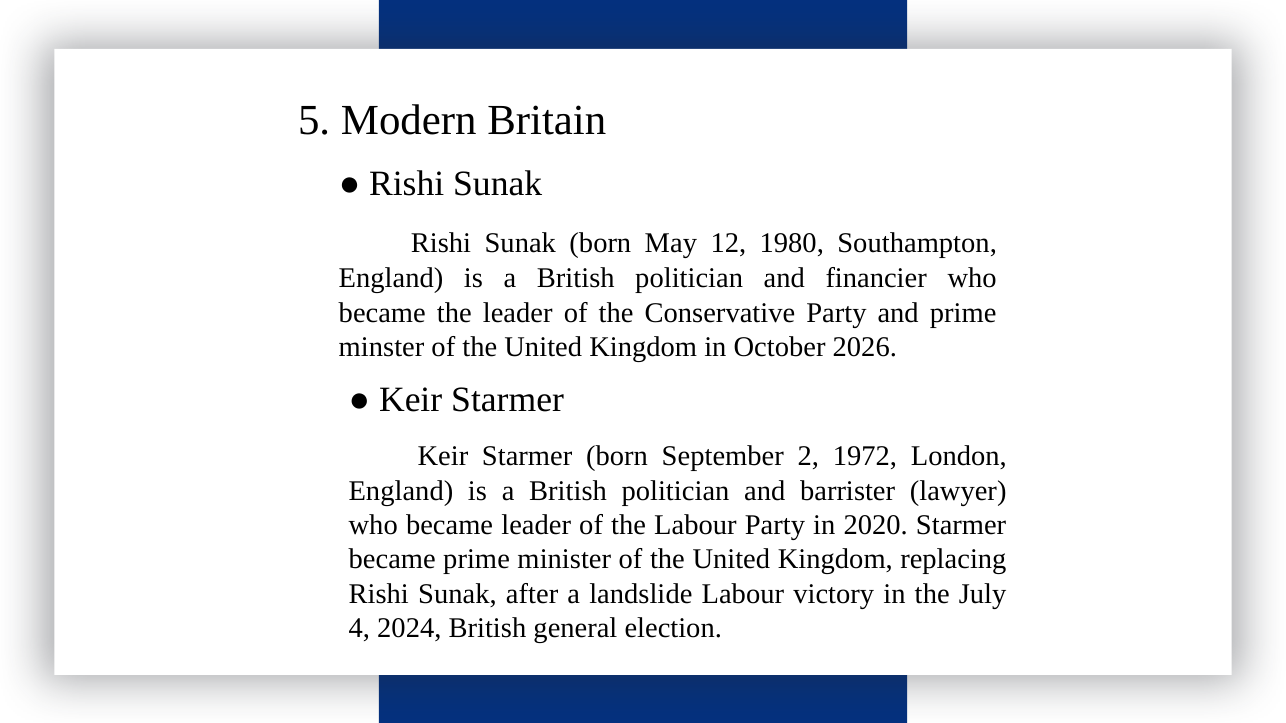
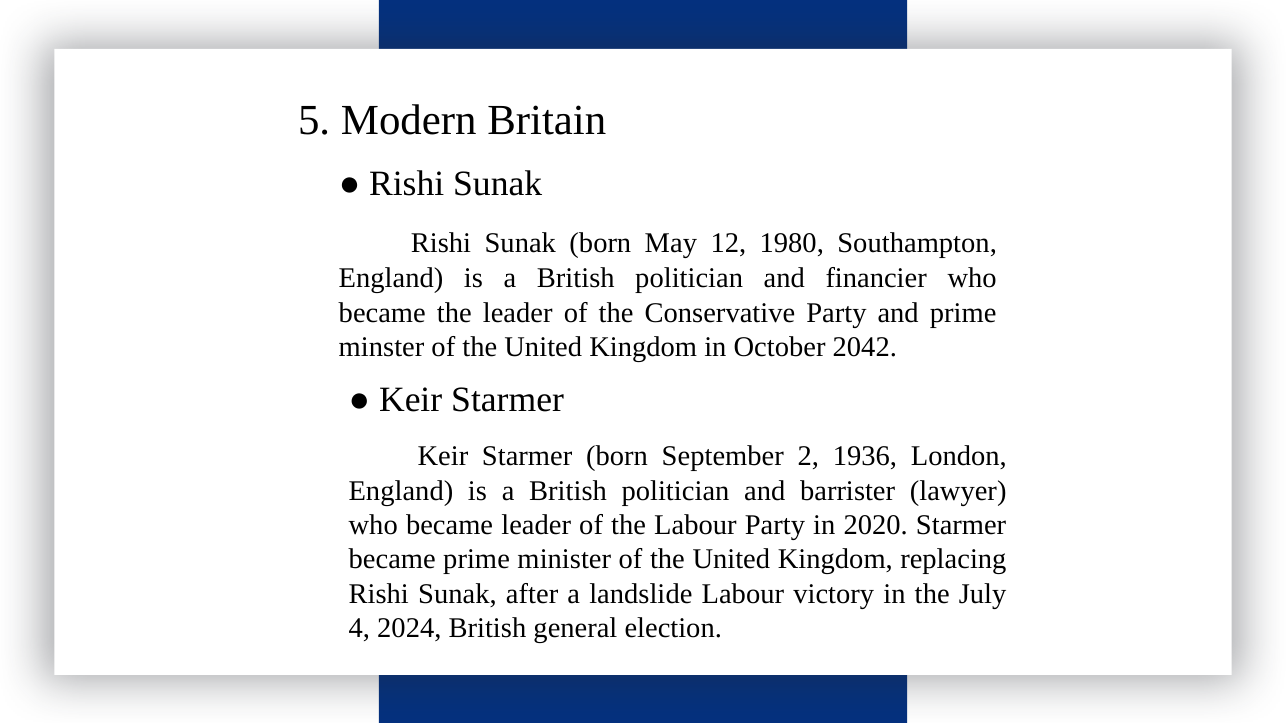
2026: 2026 -> 2042 (865, 347)
1972: 1972 -> 1936 (865, 457)
